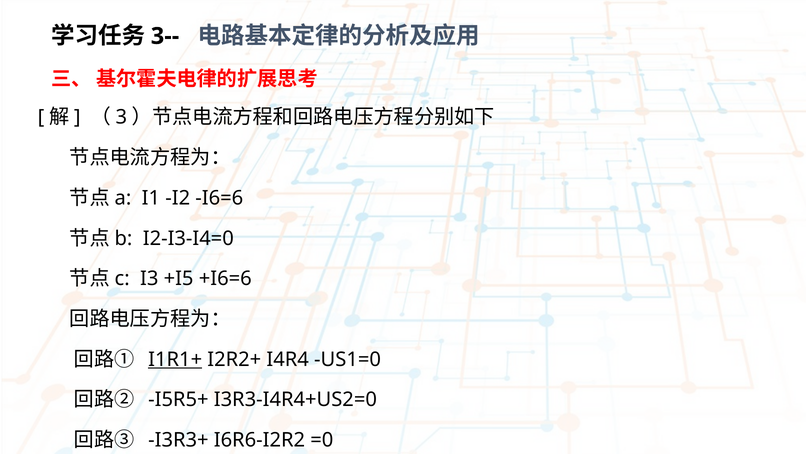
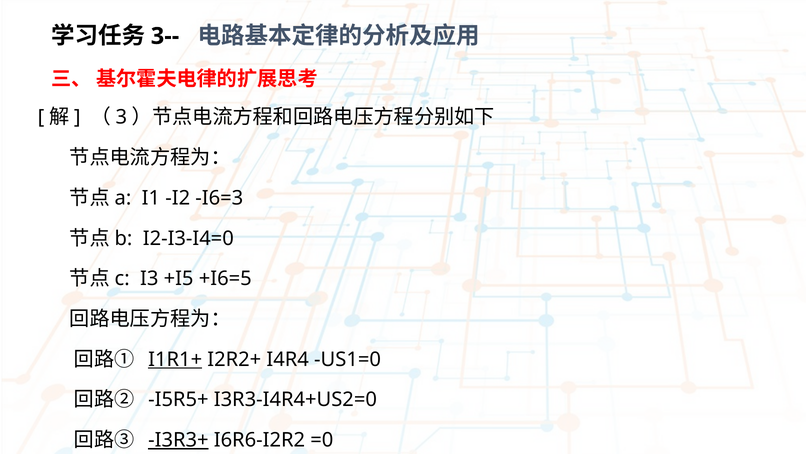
I6=6: I6=6 -> I6=3 (219, 198)
+I6=6: +I6=6 -> +I6=5 (225, 278)
I3R3+ underline: none -> present (178, 440)
